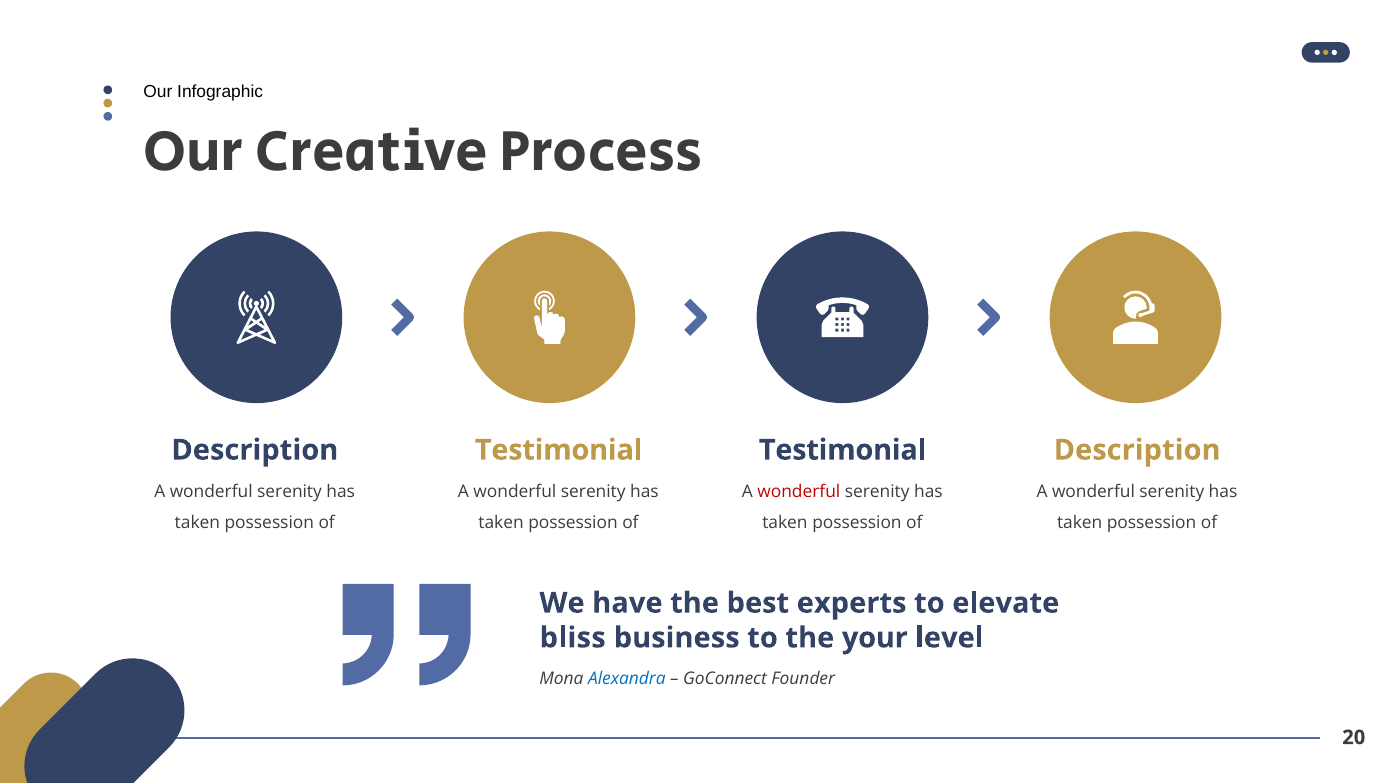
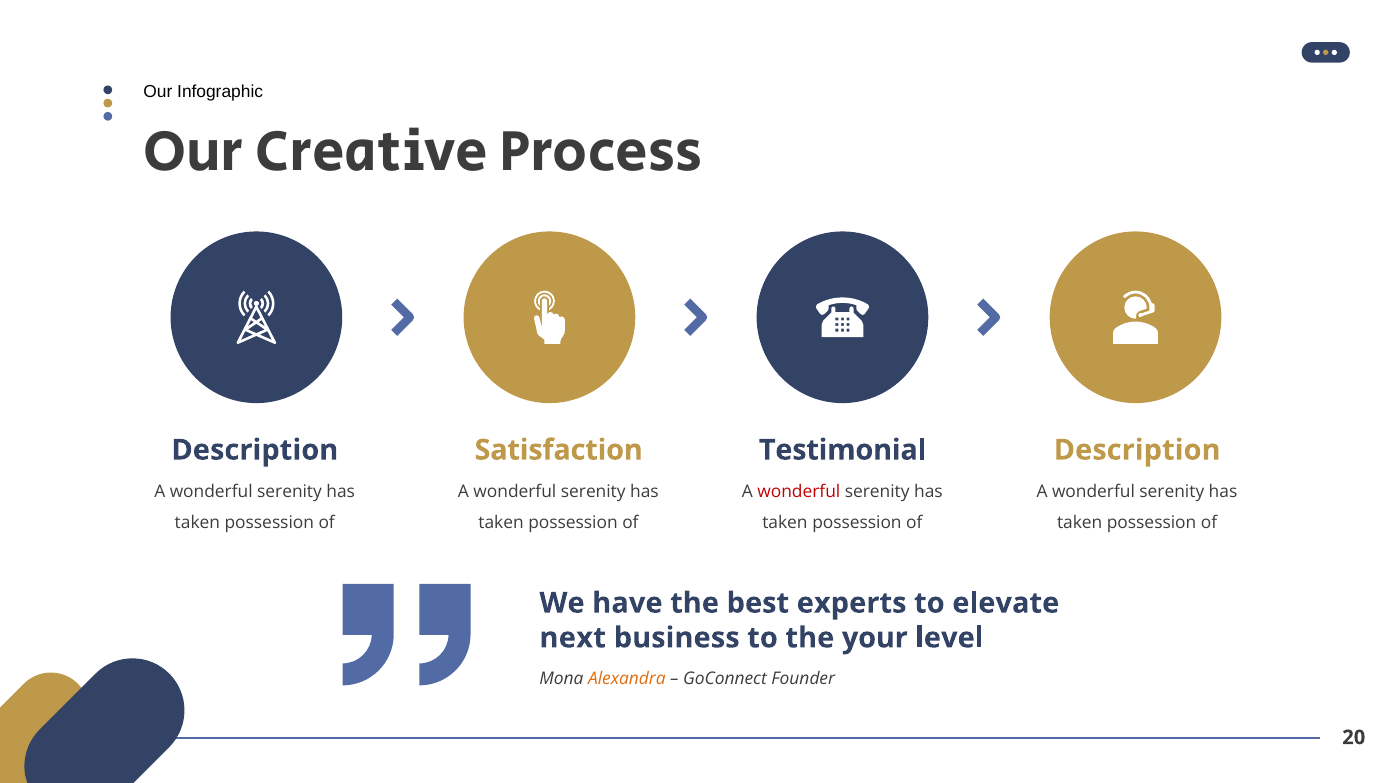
Testimonial: Testimonial -> Satisfaction (559, 450)
bliss: bliss -> next (573, 638)
Alexandra colour: blue -> orange (627, 678)
